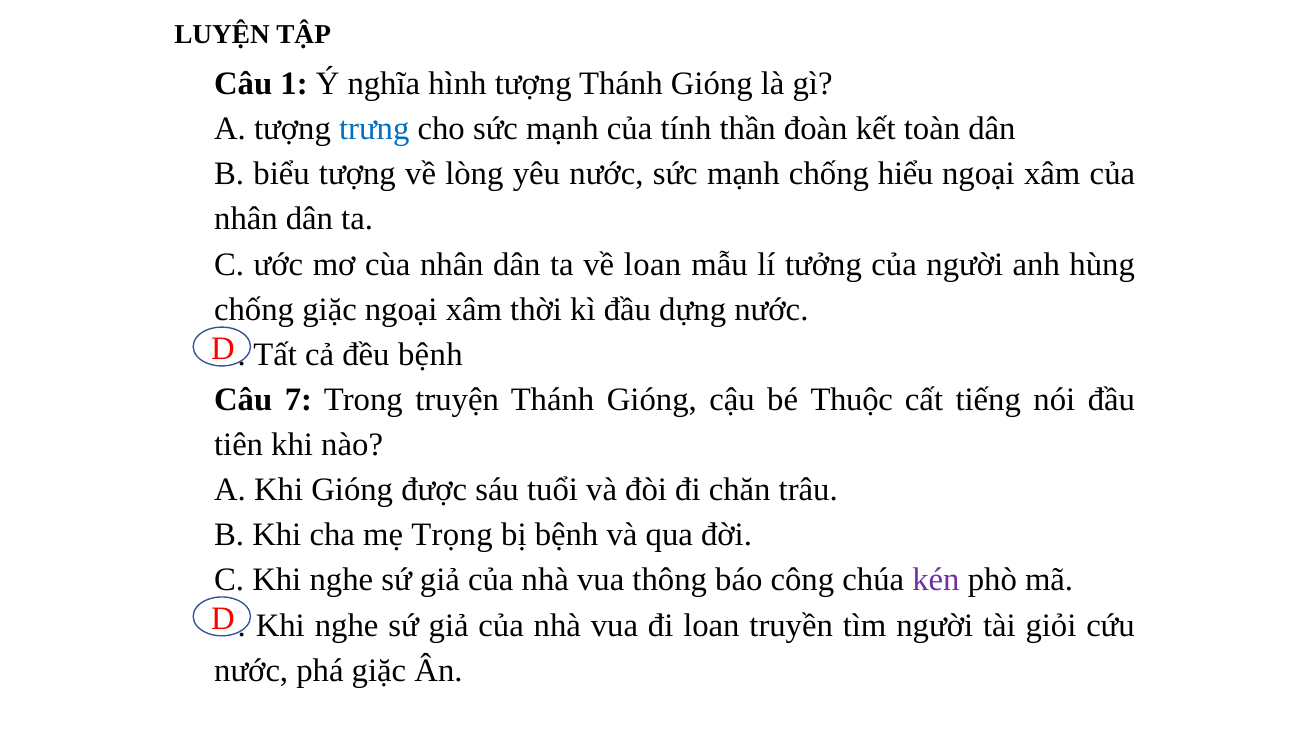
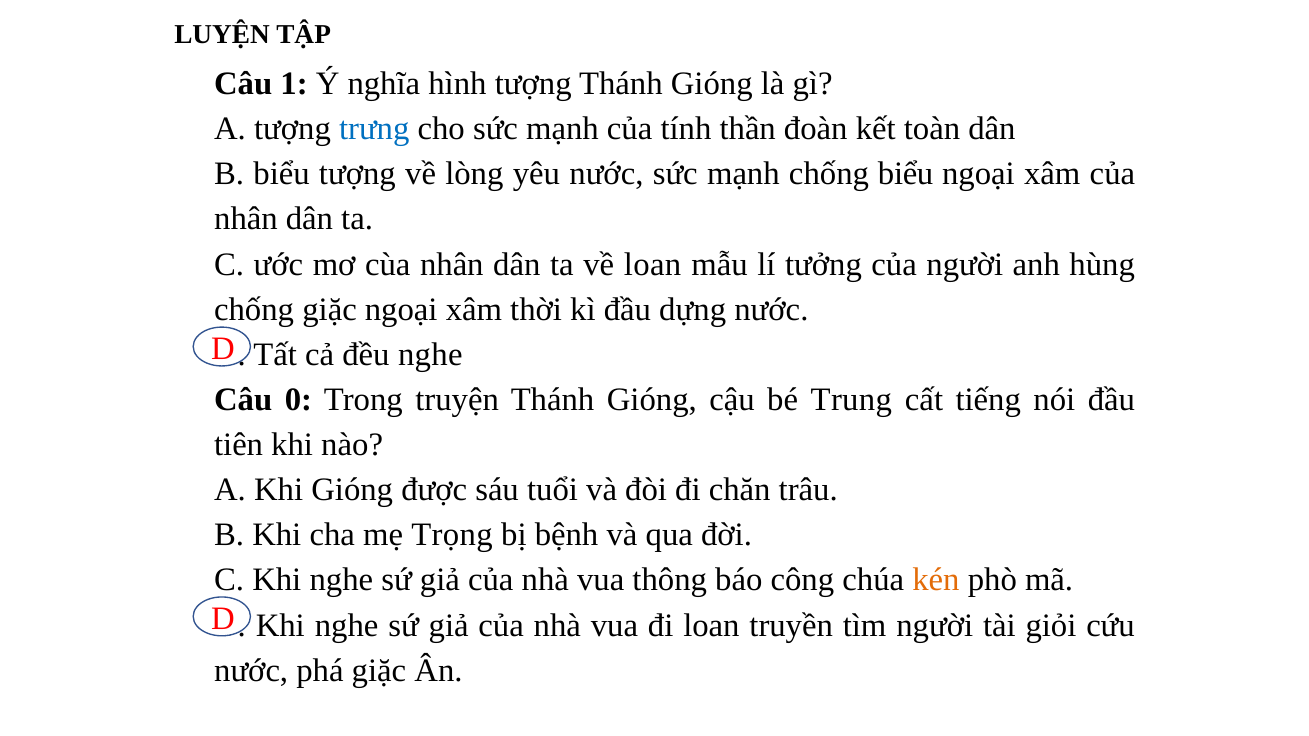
chống hiểu: hiểu -> biểu (906, 174)
đều bệnh: bệnh -> nghe (430, 355)
7: 7 -> 0 (298, 400)
Thuộc: Thuộc -> Trung (851, 400)
kén colour: purple -> orange (936, 580)
